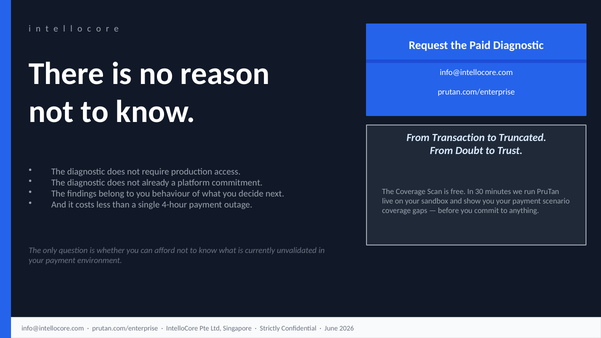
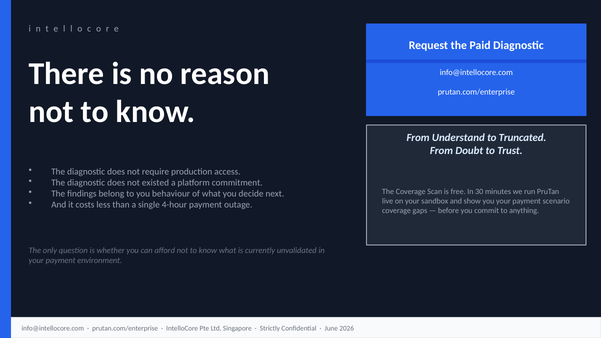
Transaction: Transaction -> Understand (458, 138)
already: already -> existed (155, 183)
